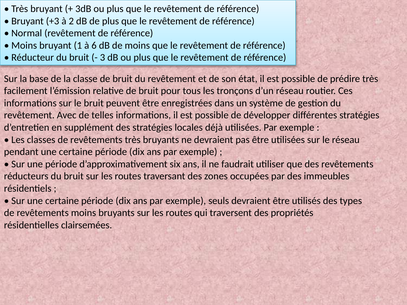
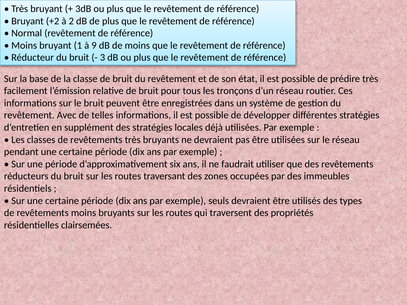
+3: +3 -> +2 (53, 21)
6: 6 -> 9 (94, 45)
